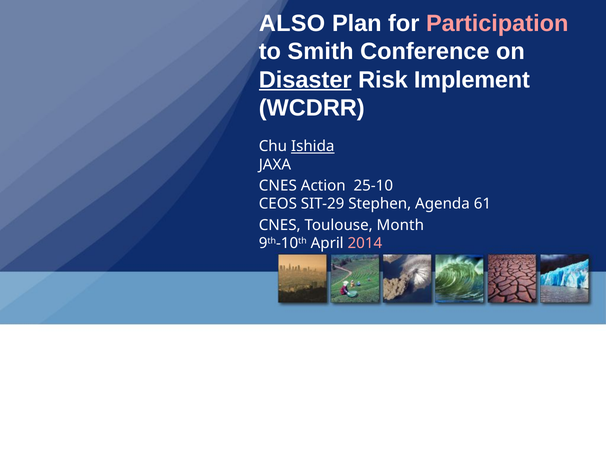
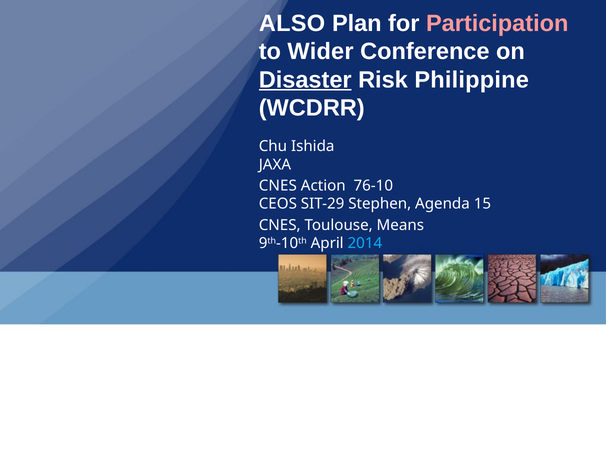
Smith: Smith -> Wider (321, 52)
Implement: Implement -> Philippine (472, 80)
Ishida underline: present -> none (313, 147)
25-10: 25-10 -> 76-10 (373, 186)
61: 61 -> 15 (482, 204)
Month: Month -> Means (400, 225)
2014 colour: pink -> light blue (365, 243)
